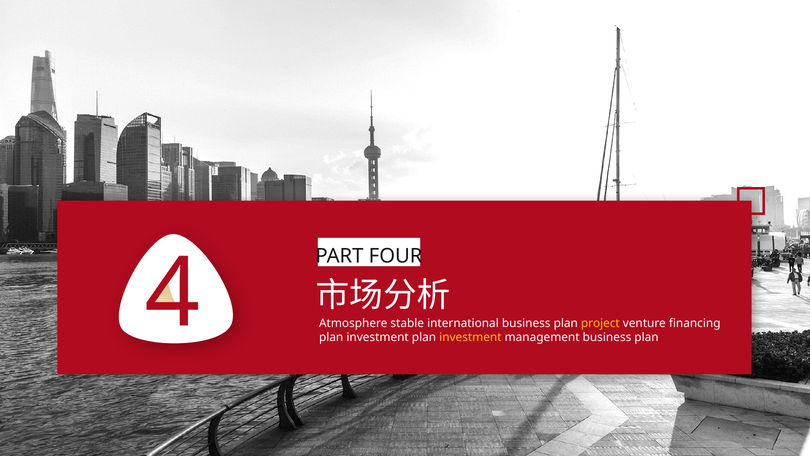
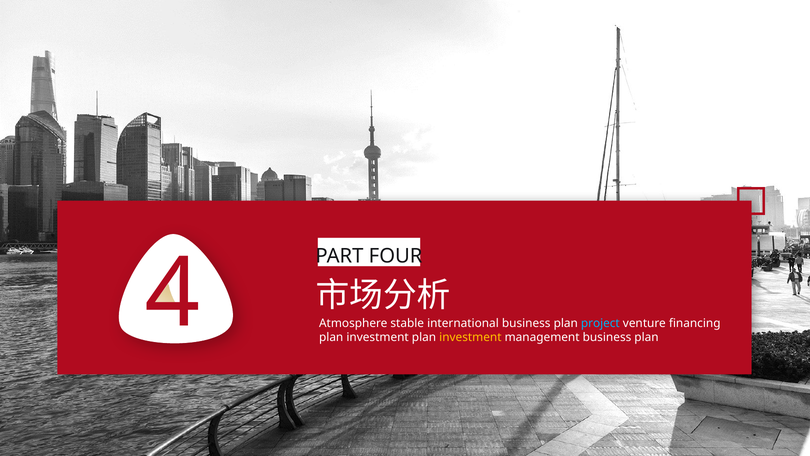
project colour: yellow -> light blue (600, 323)
